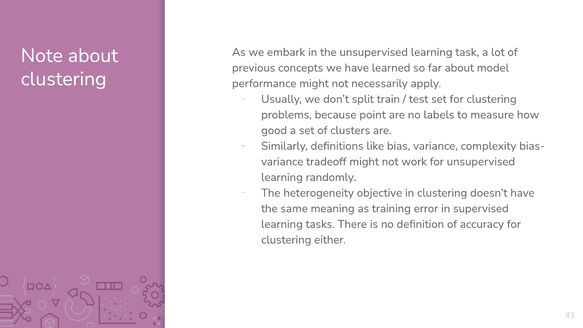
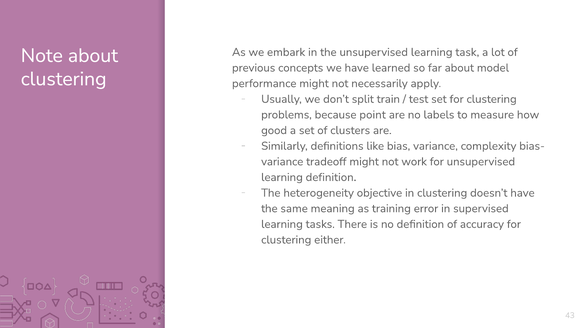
learning randomly: randomly -> definition (331, 177)
